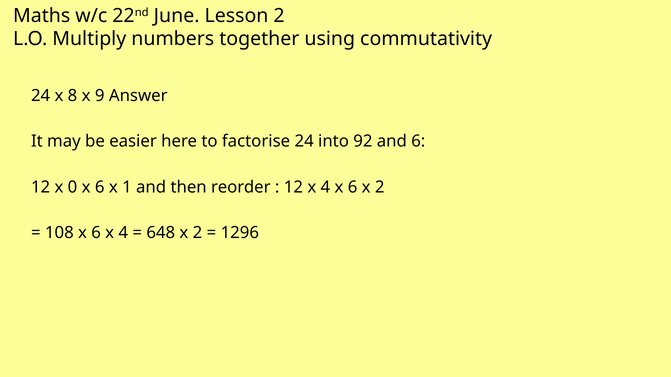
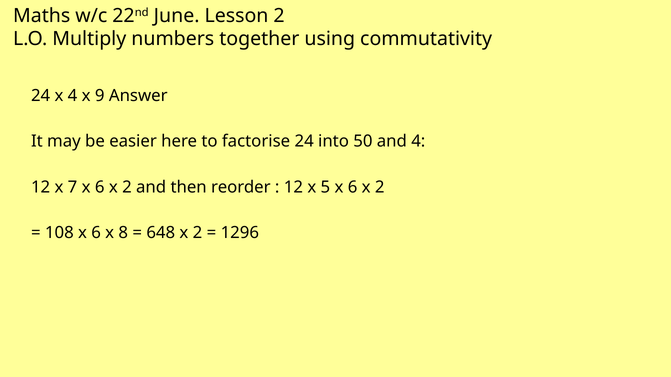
x 8: 8 -> 4 (73, 96)
92: 92 -> 50 (363, 141)
and 6: 6 -> 4 (418, 141)
0: 0 -> 7 (73, 187)
1: 1 -> 2 (127, 187)
12 x 4: 4 -> 5 (325, 187)
6 x 4: 4 -> 8 (123, 233)
